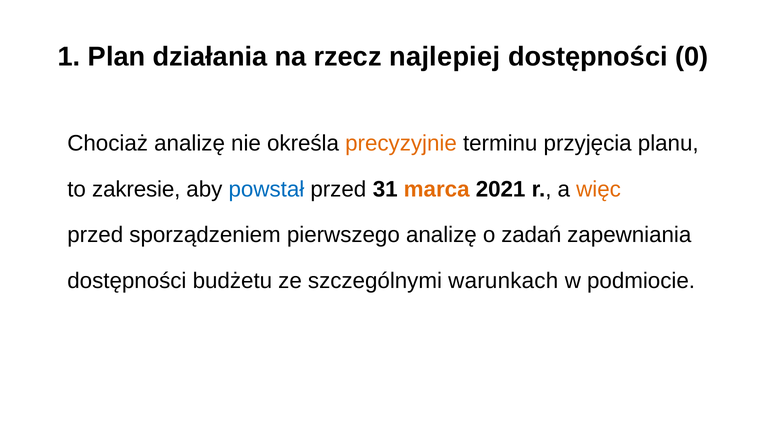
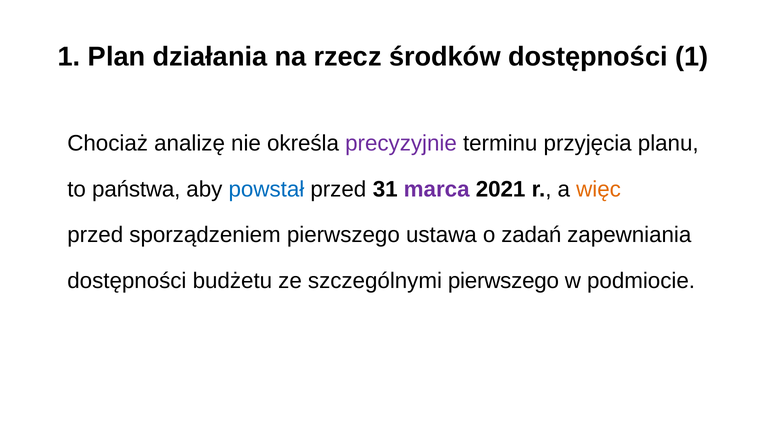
najlepiej: najlepiej -> środków (445, 57)
dostępności 0: 0 -> 1 (692, 57)
precyzyjnie colour: orange -> purple (401, 143)
zakresie: zakresie -> państwa (136, 189)
marca colour: orange -> purple (437, 189)
pierwszego analizę: analizę -> ustawa (441, 235)
szczególnymi warunkach: warunkach -> pierwszego (503, 280)
